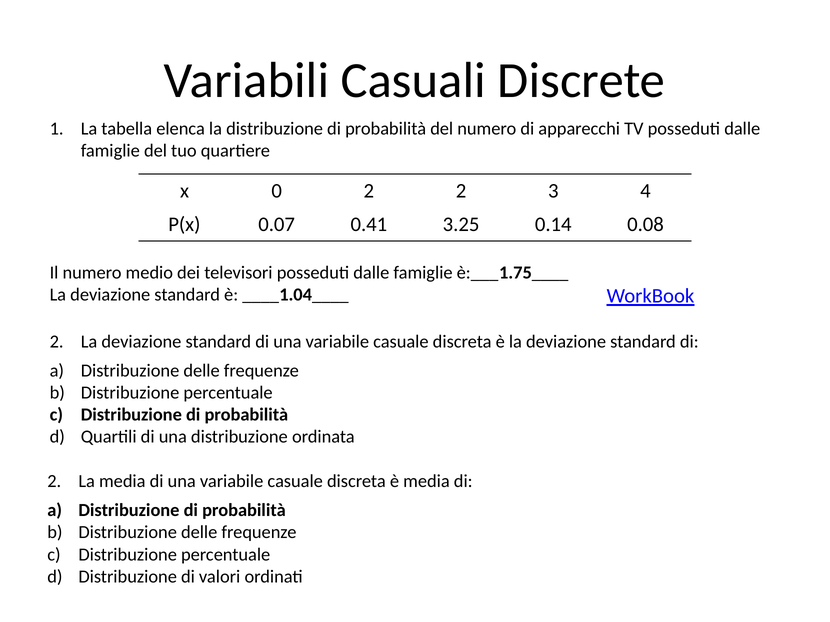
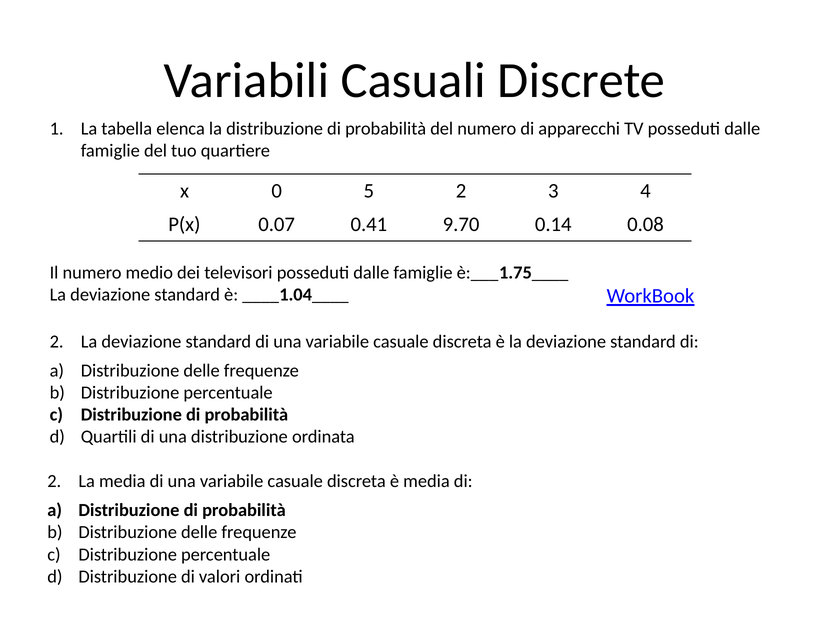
0 2: 2 -> 5 (369, 191)
3.25: 3.25 -> 9.70 (461, 225)
